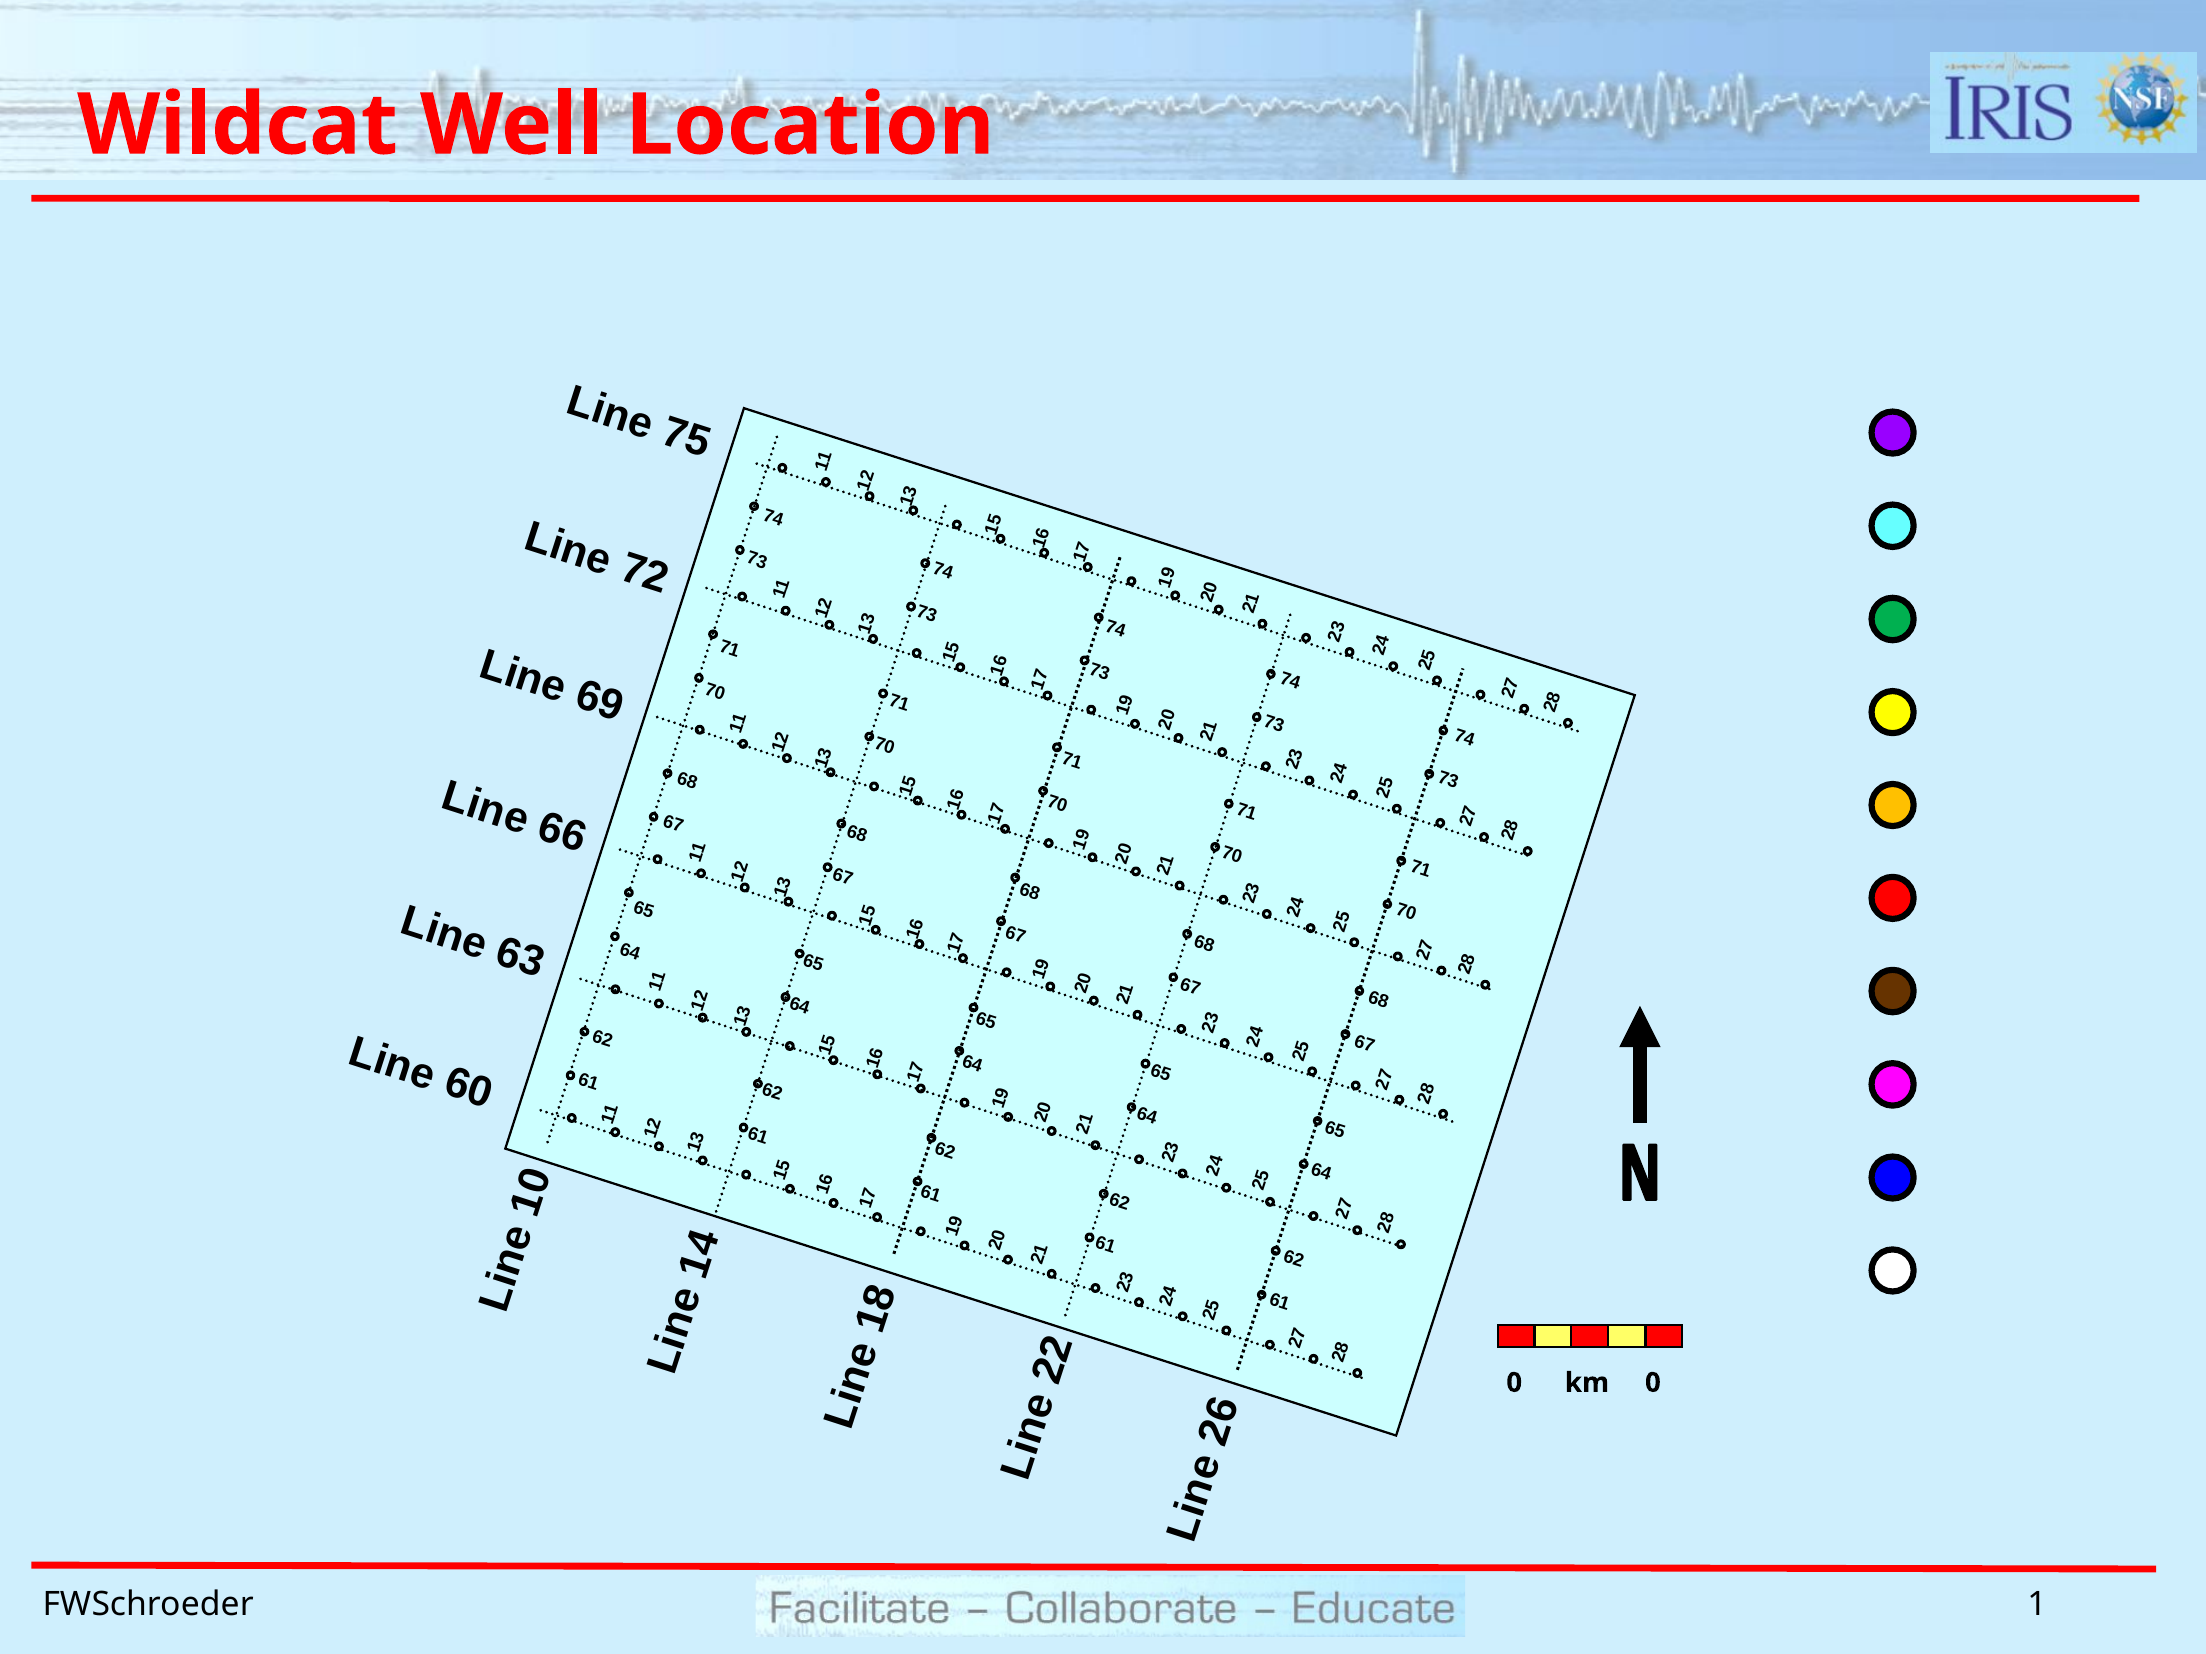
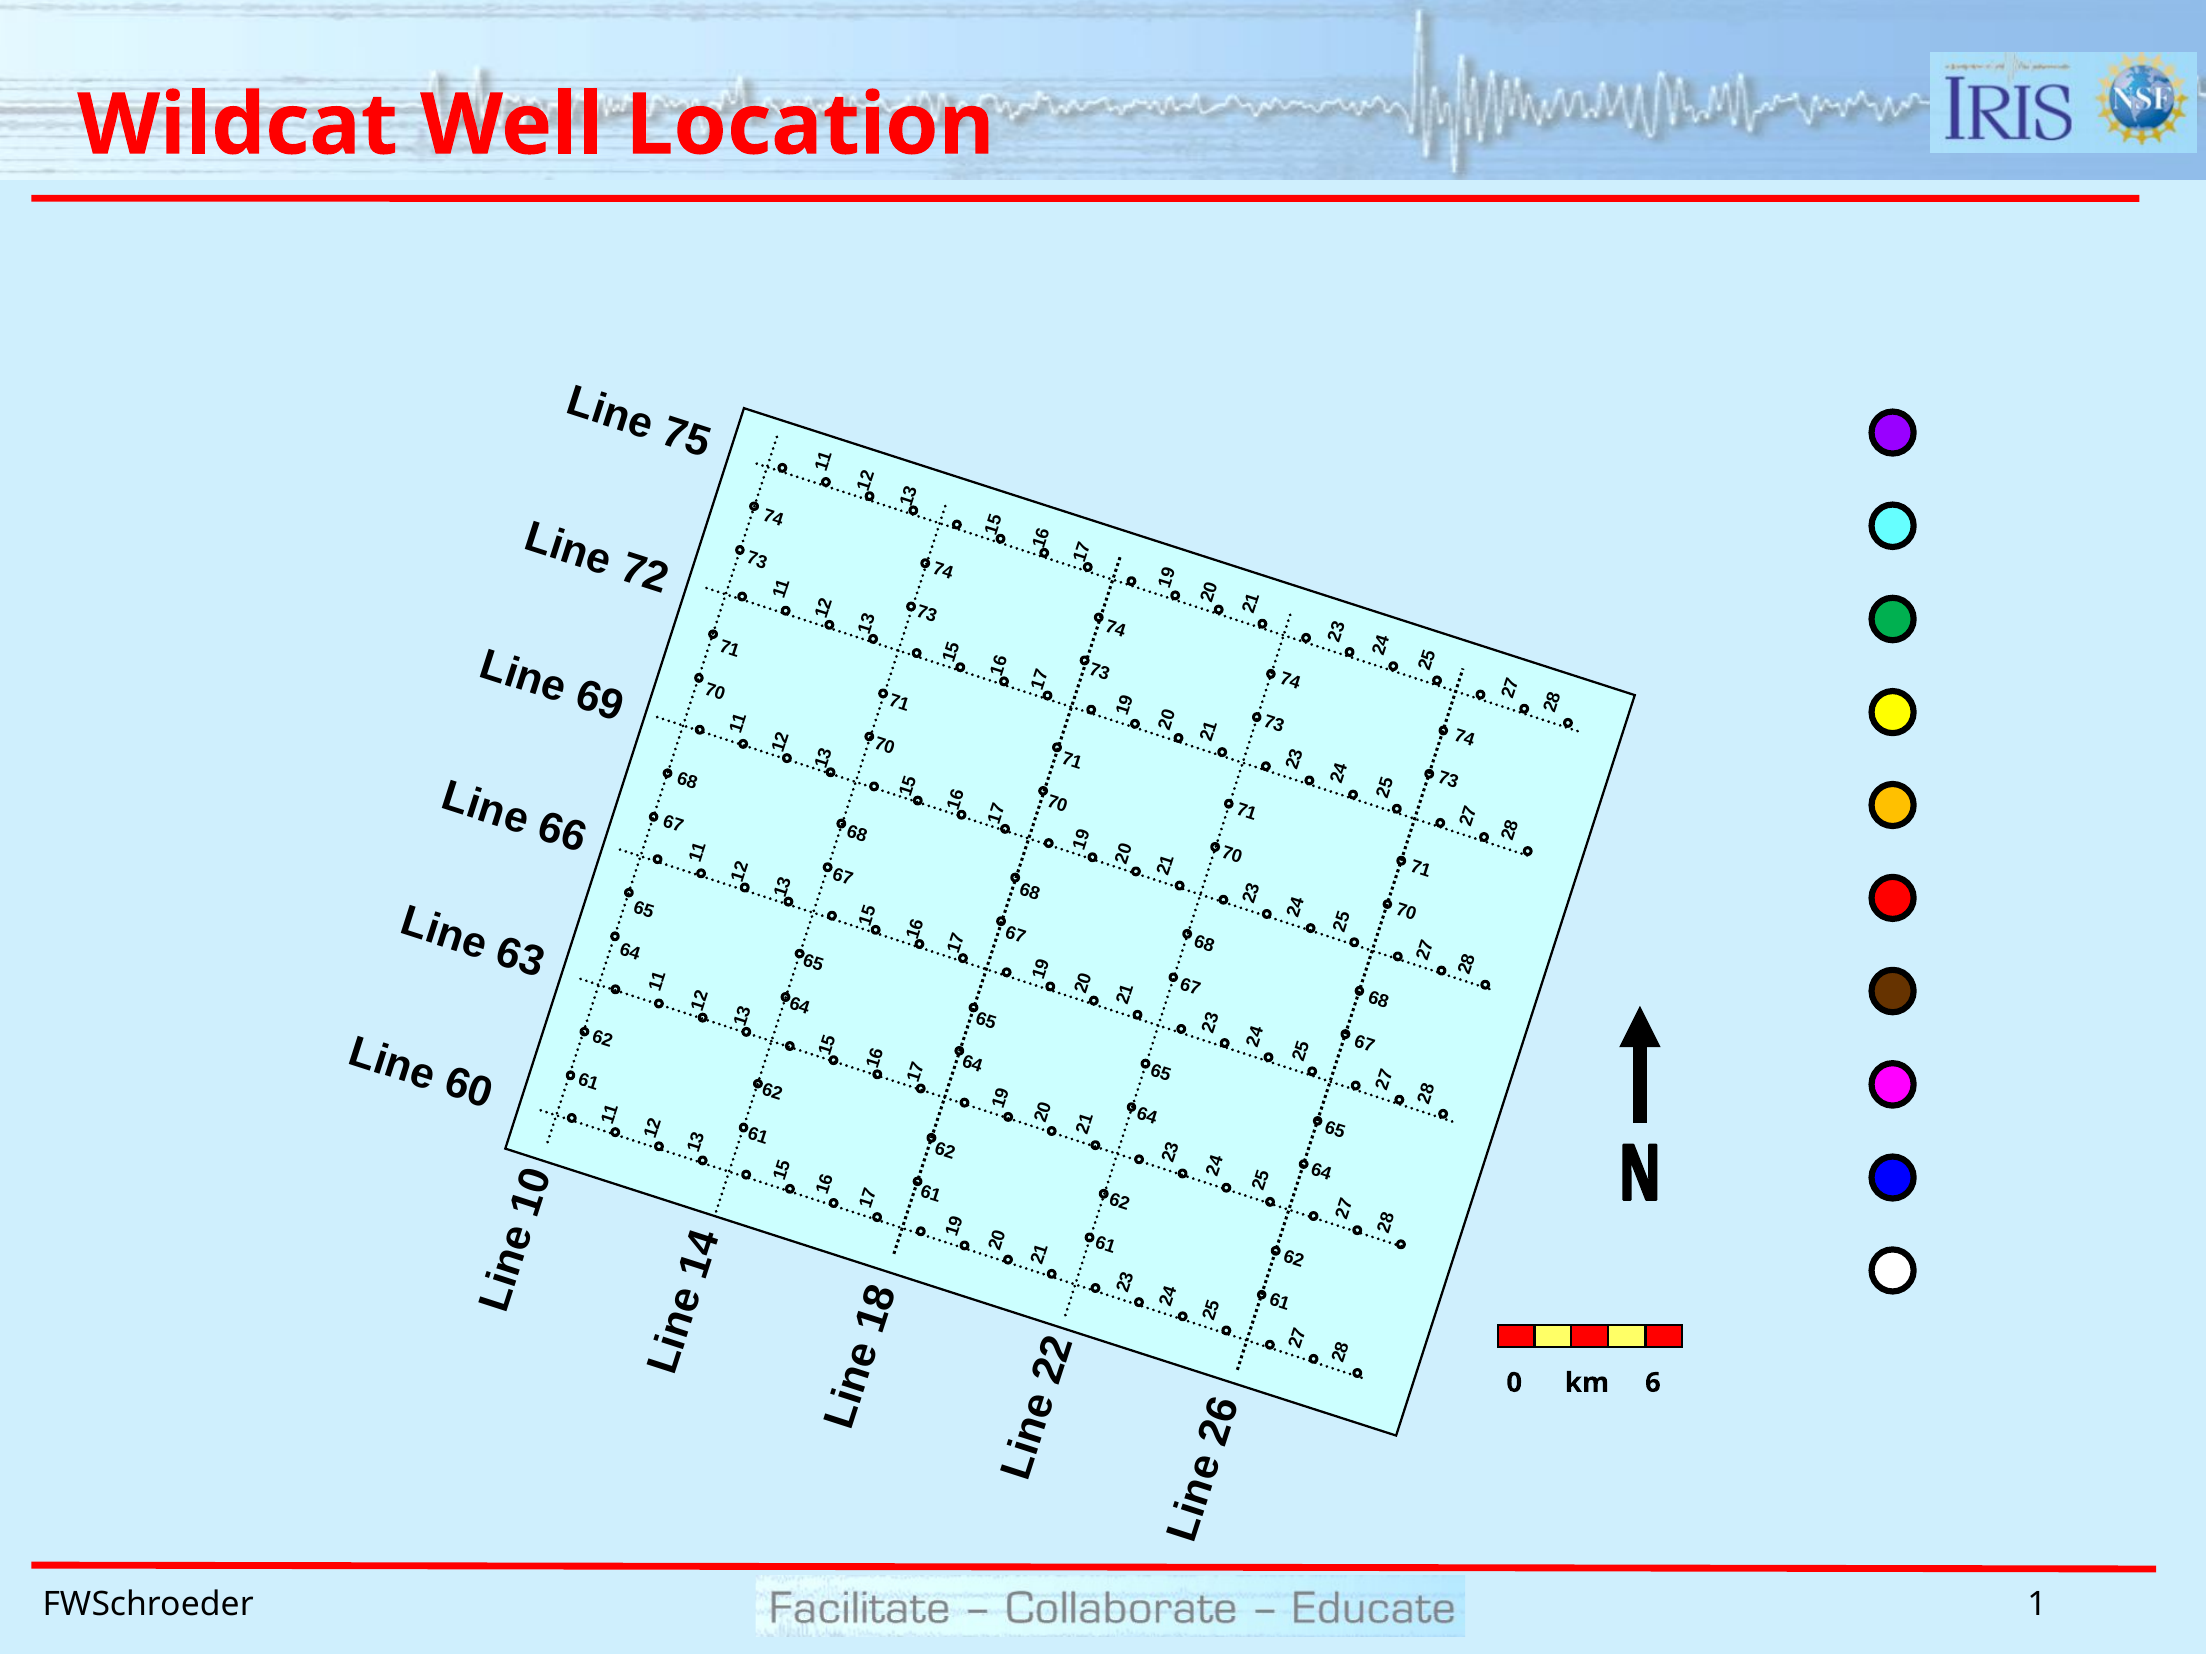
km 0: 0 -> 6 (1653, 1383)
